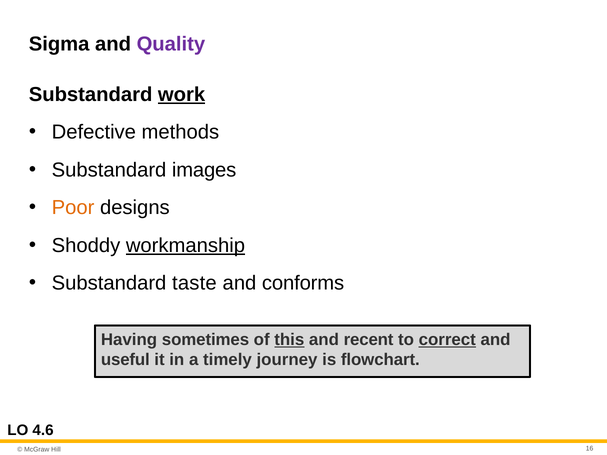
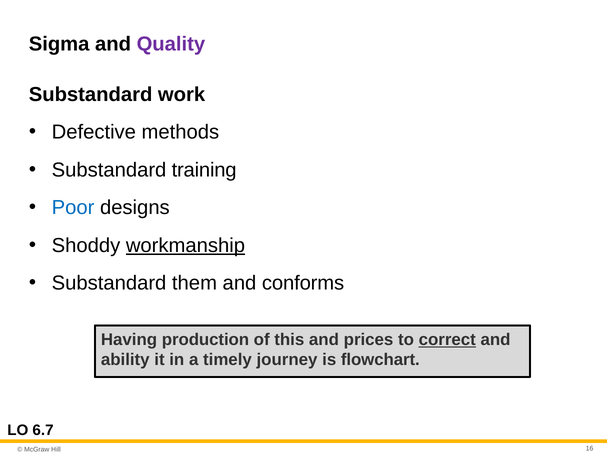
work underline: present -> none (182, 95)
images: images -> training (204, 170)
Poor colour: orange -> blue (73, 208)
taste: taste -> them (194, 283)
sometimes: sometimes -> production (205, 340)
this underline: present -> none (289, 340)
recent: recent -> prices (369, 340)
useful: useful -> ability (125, 360)
4.6: 4.6 -> 6.7 (43, 431)
